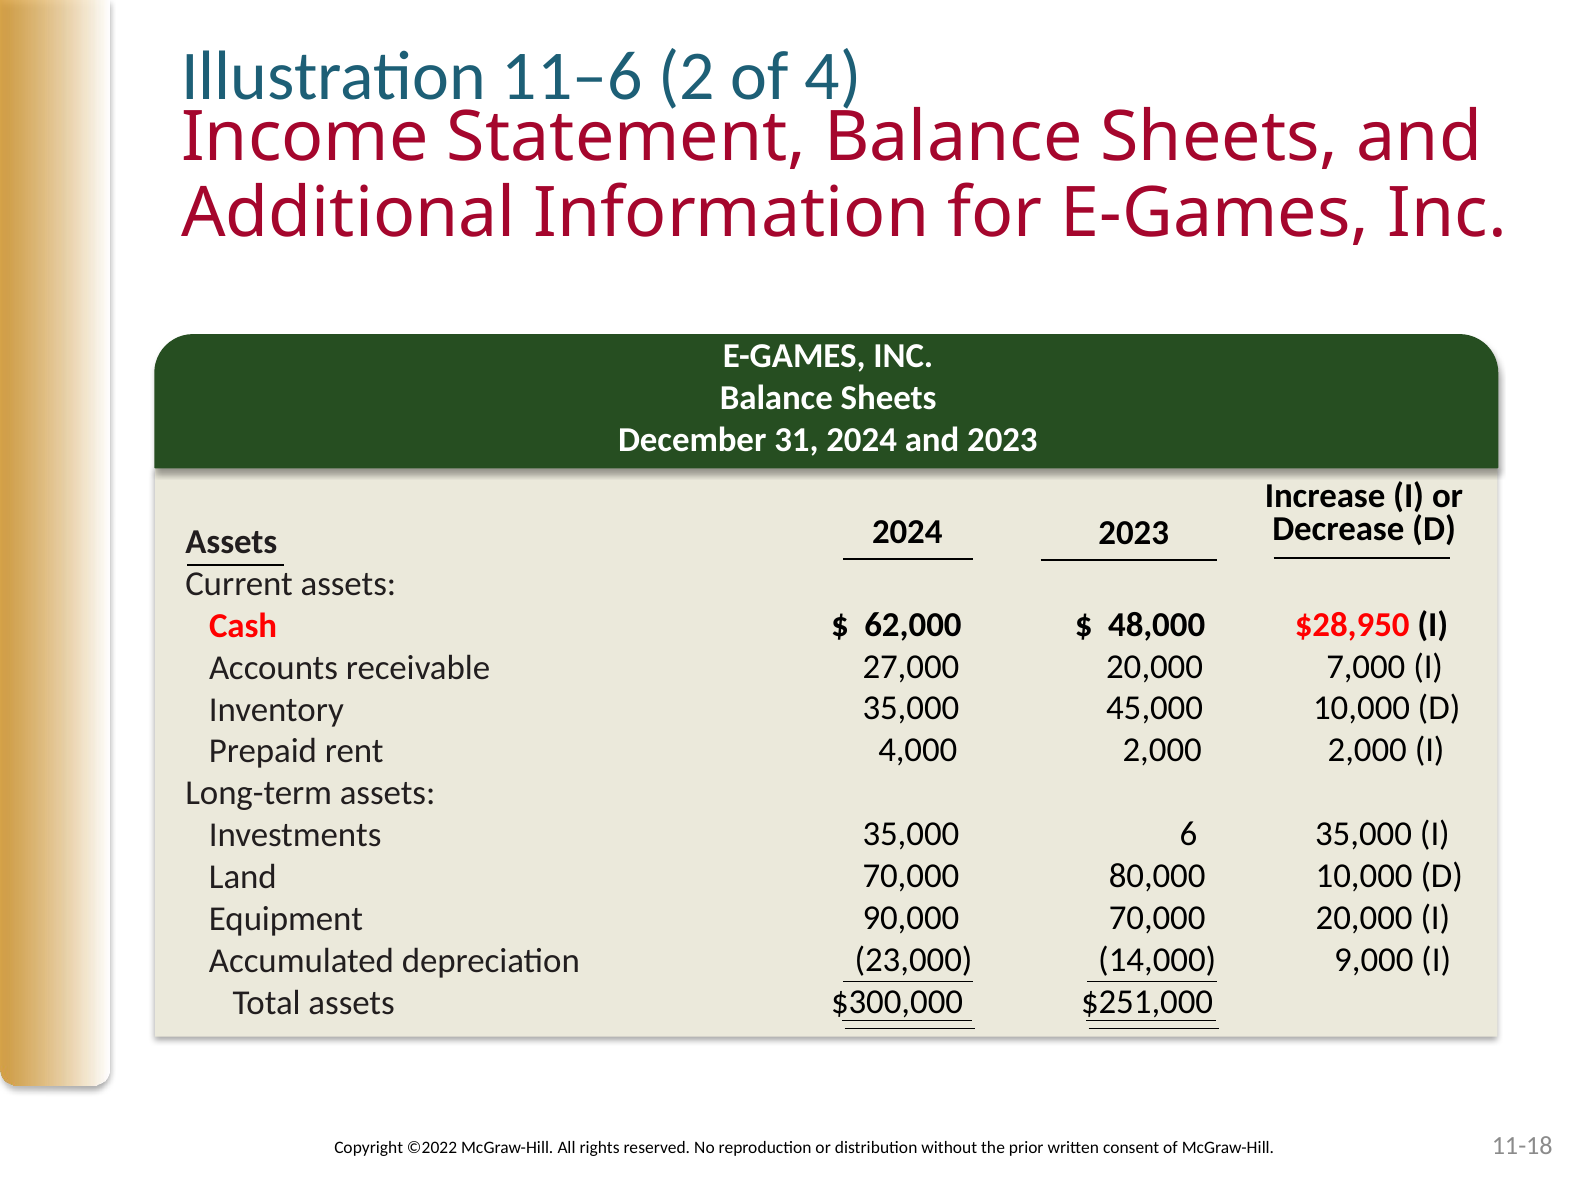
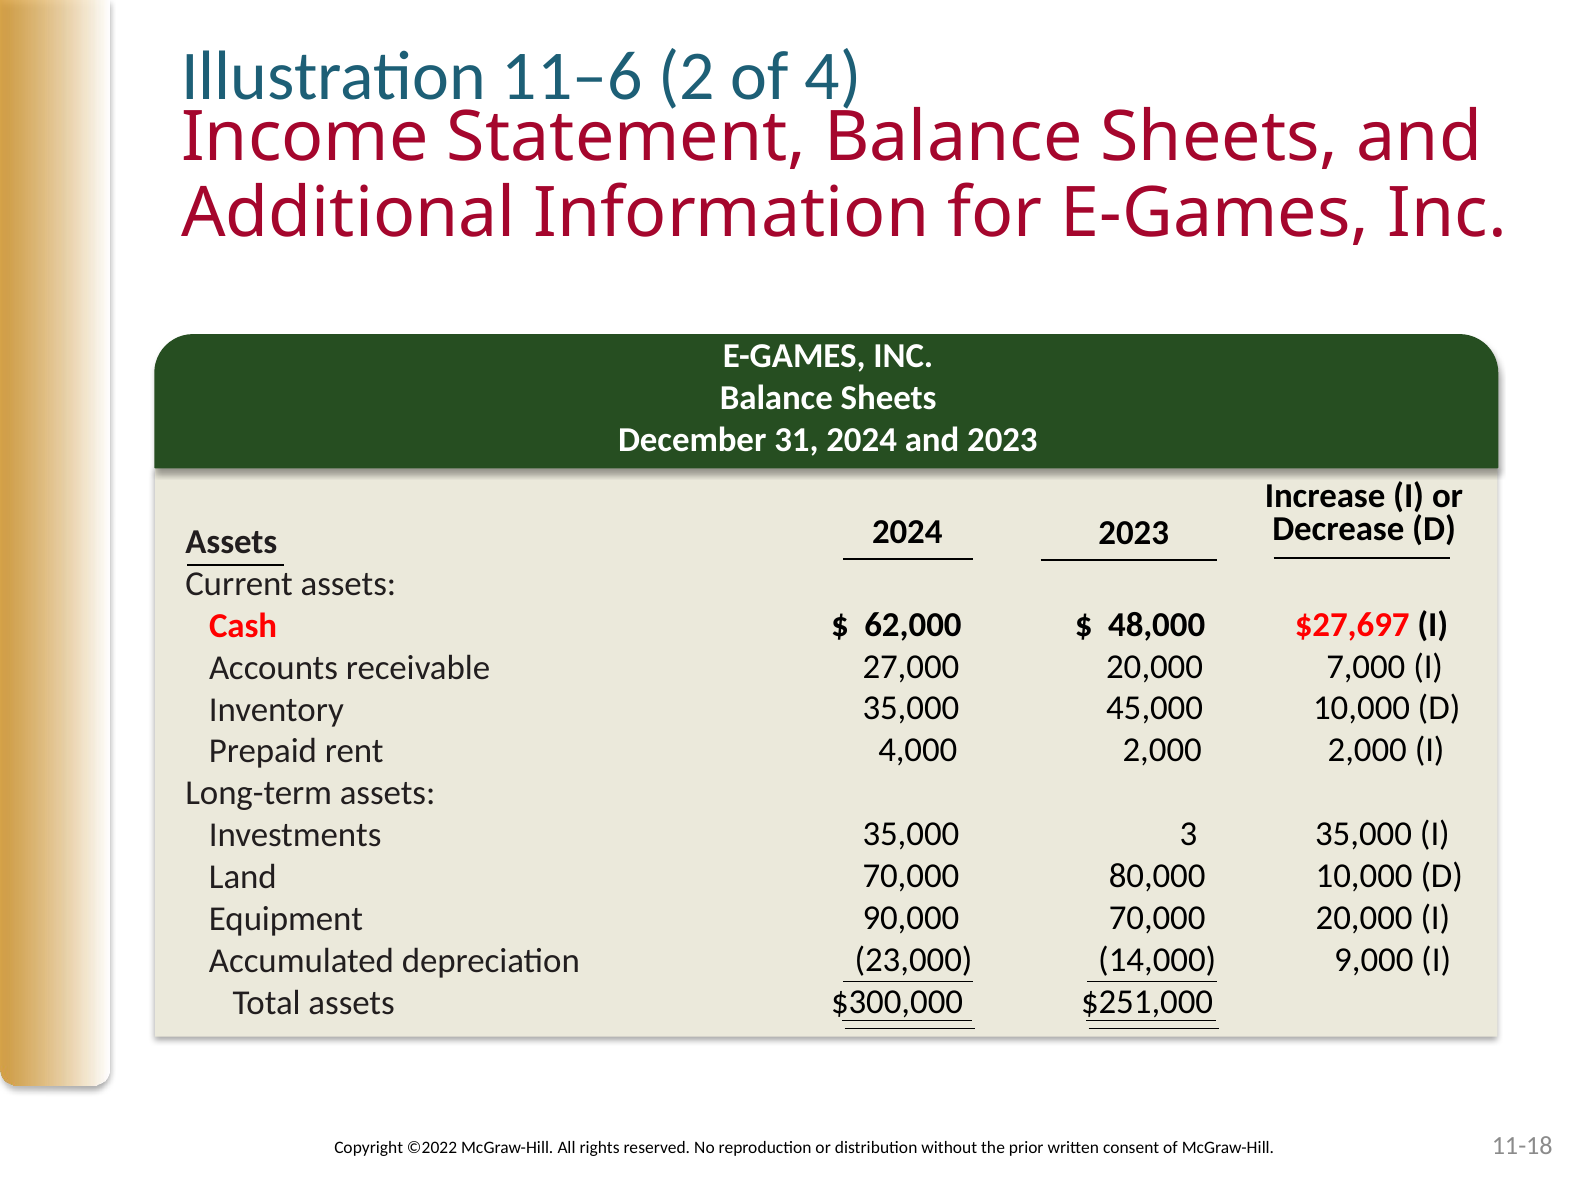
$28,950: $28,950 -> $27,697 (1352, 625)
6: 6 -> 3 (1189, 834)
